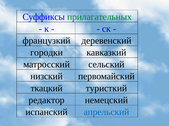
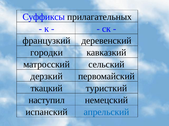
прилагательных colour: green -> black (100, 17)
низский: низский -> дерзкий (47, 77)
редактор: редактор -> наступил (47, 101)
